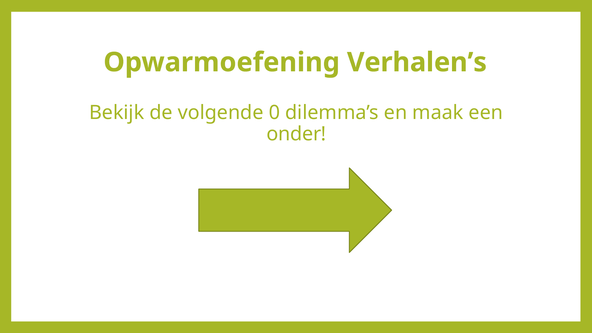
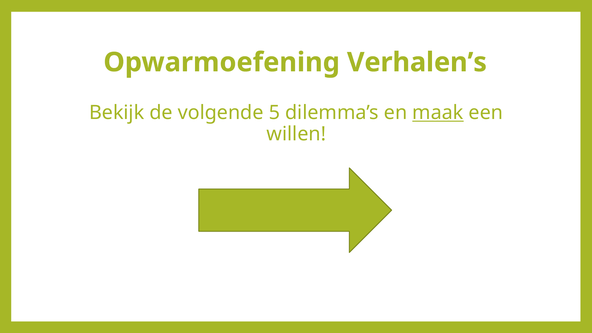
0: 0 -> 5 (274, 113)
maak underline: none -> present (438, 113)
onder: onder -> willen (296, 134)
